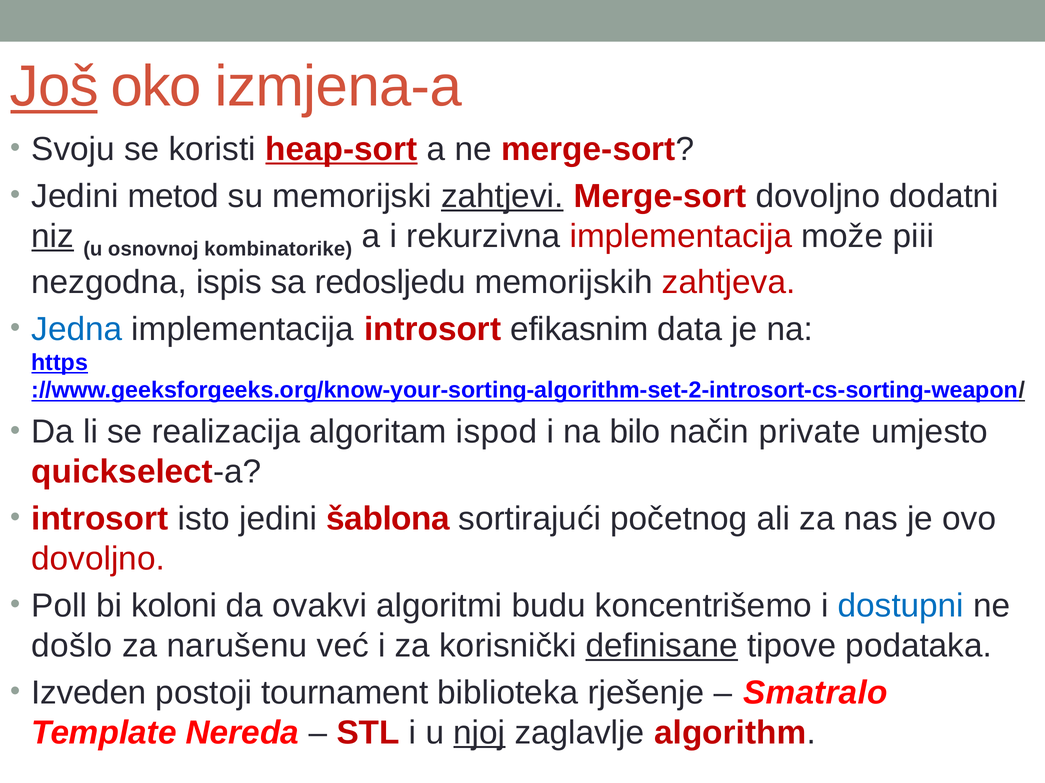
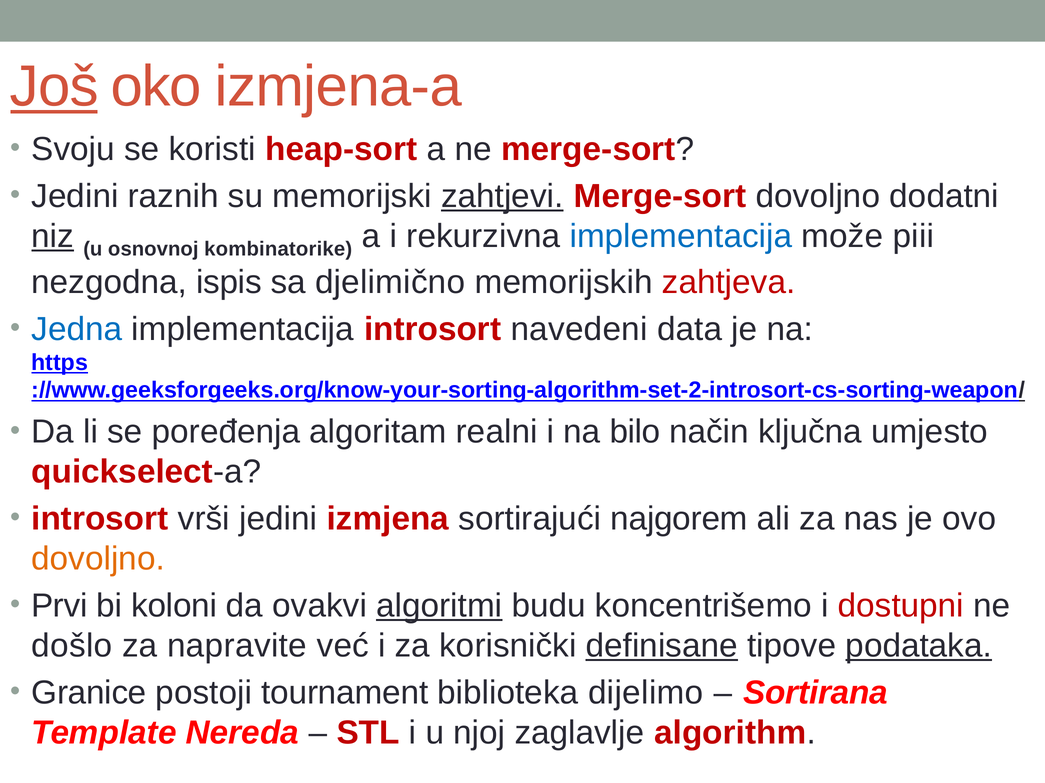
heap-sort underline: present -> none (341, 149)
metod: metod -> raznih (173, 196)
implementacija colour: red -> blue (681, 236)
redosljedu: redosljedu -> djelimično (390, 283)
efikasnim: efikasnim -> navedeni (579, 330)
realizacija: realizacija -> poređenja (226, 432)
ispod: ispod -> realni (497, 432)
private: private -> ključna (810, 432)
isto: isto -> vrši (204, 519)
šablona: šablona -> izmjena (388, 519)
početnog: početnog -> najgorem (679, 519)
dovoljno colour: red -> orange (98, 559)
Poll: Poll -> Prvi (59, 606)
algoritmi underline: none -> present (439, 606)
dostupni colour: blue -> red (901, 606)
narušenu: narušenu -> napravite (237, 646)
podataka underline: none -> present (919, 646)
Izveden: Izveden -> Granice (89, 693)
rješenje: rješenje -> dijelimo (646, 693)
Smatralo: Smatralo -> Sortirana (816, 693)
njoj underline: present -> none (479, 733)
